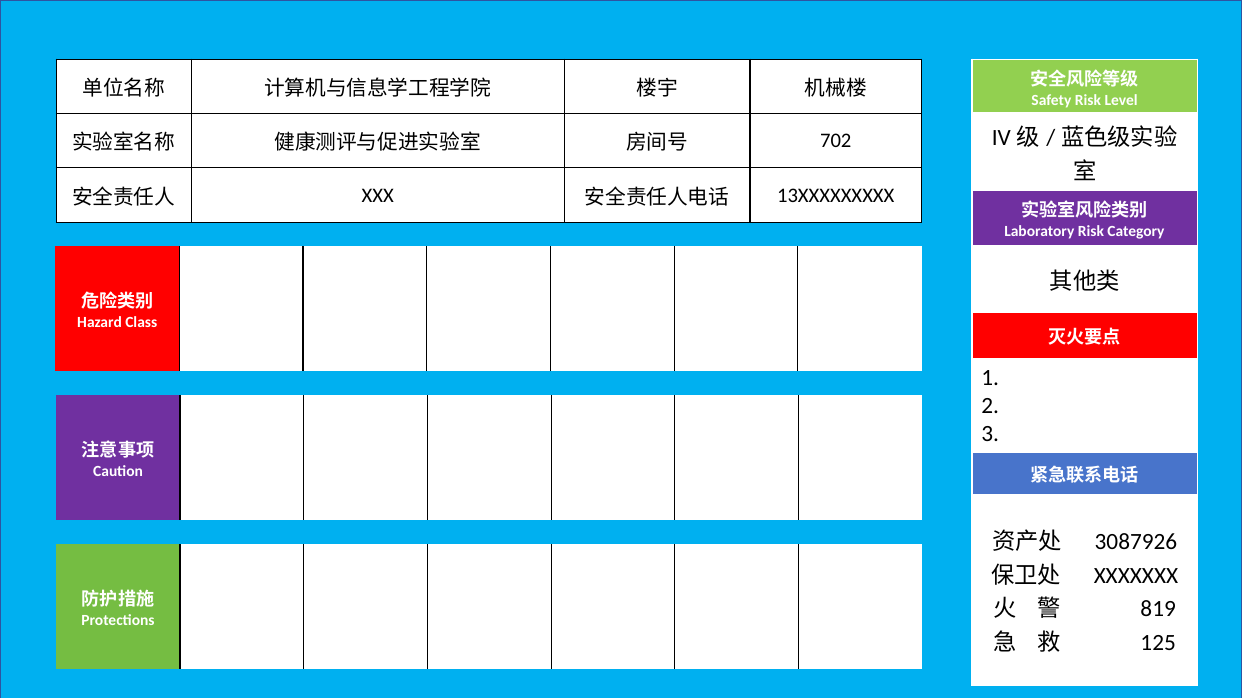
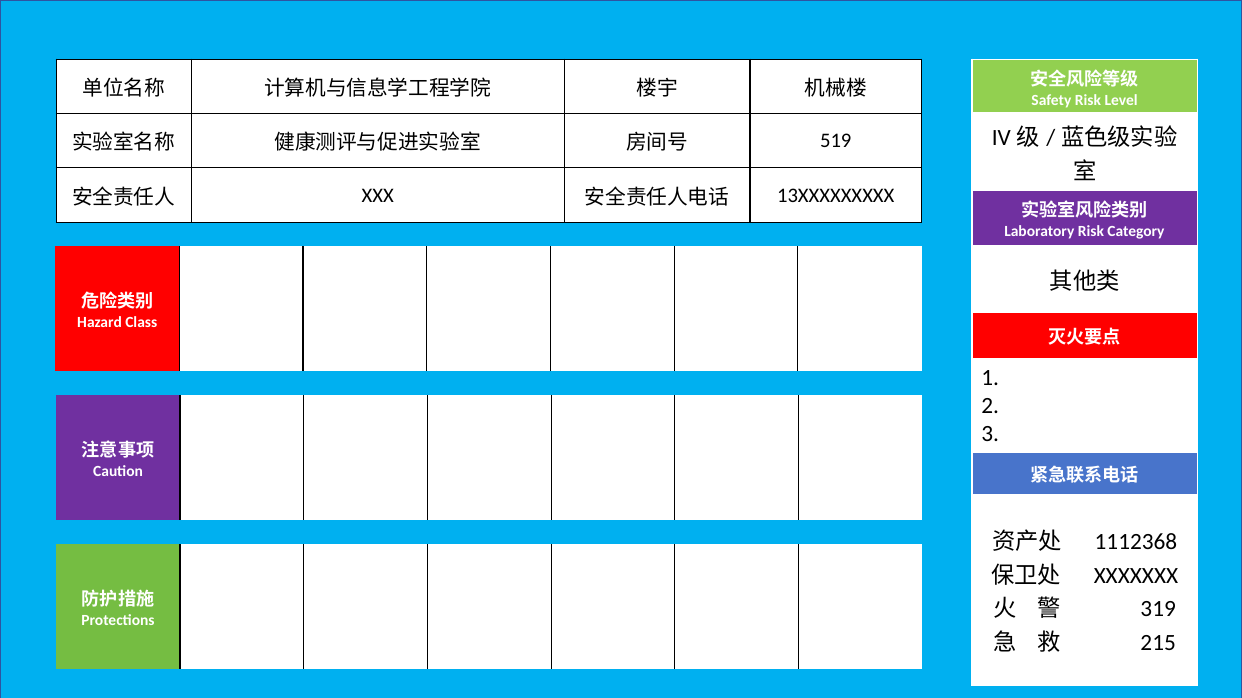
702: 702 -> 519 (836, 141)
3087926: 3087926 -> 1112368 (1136, 542)
819: 819 -> 319 (1158, 610)
125: 125 -> 215 (1158, 643)
